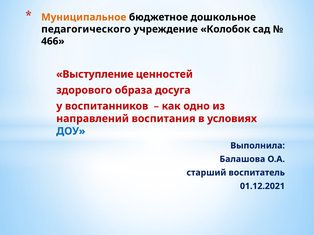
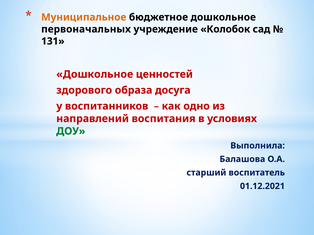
педагогического: педагогического -> первоначальных (86, 29)
466: 466 -> 131 (53, 41)
Выступление: Выступление -> Дошкольное (95, 74)
ДОУ colour: blue -> green (71, 131)
